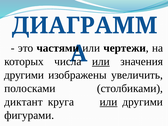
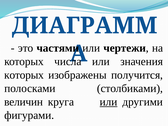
или underline: present -> none (101, 62)
другими: другими -> которых (24, 75)
увеличить: увеличить -> получится (137, 75)
диктант: диктант -> величин (24, 102)
